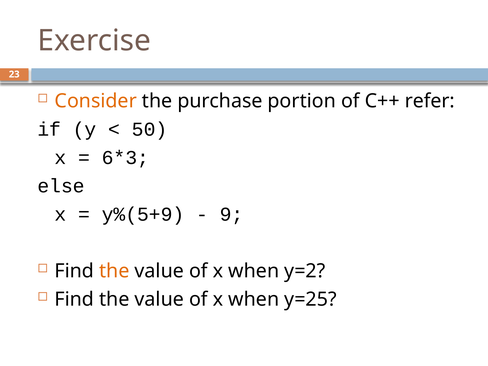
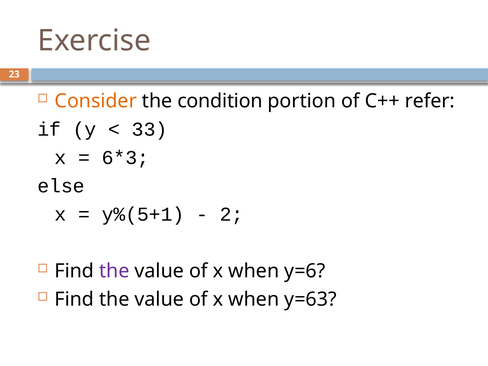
purchase: purchase -> condition (220, 101)
50: 50 -> 33 (150, 129)
y%(5+9: y%(5+9 -> y%(5+1 (143, 214)
9: 9 -> 2 (232, 214)
the colour: orange -> purple (114, 271)
y=2: y=2 -> y=6 (305, 271)
y=25: y=25 -> y=63 (310, 299)
